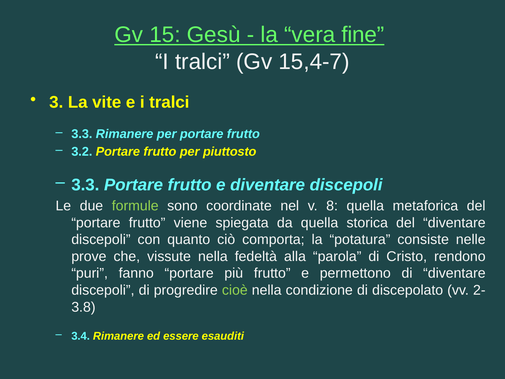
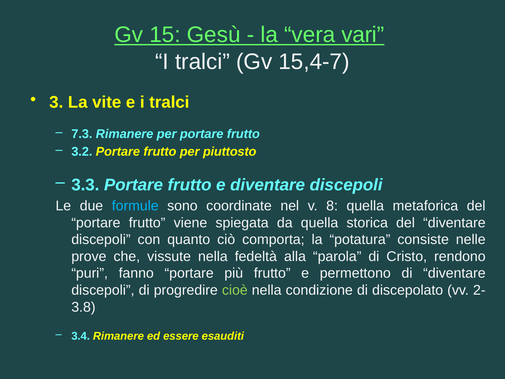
fine: fine -> vari (363, 35)
3.3: 3.3 -> 7.3 (82, 134)
formule colour: light green -> light blue (135, 206)
